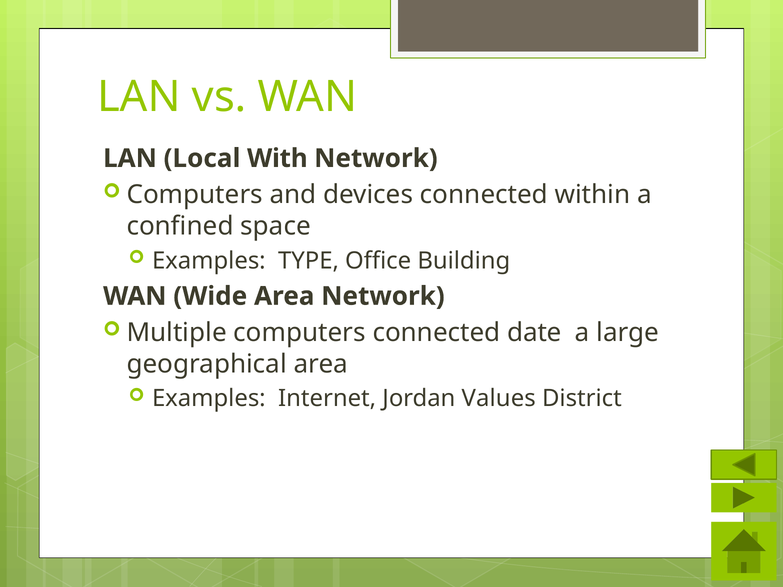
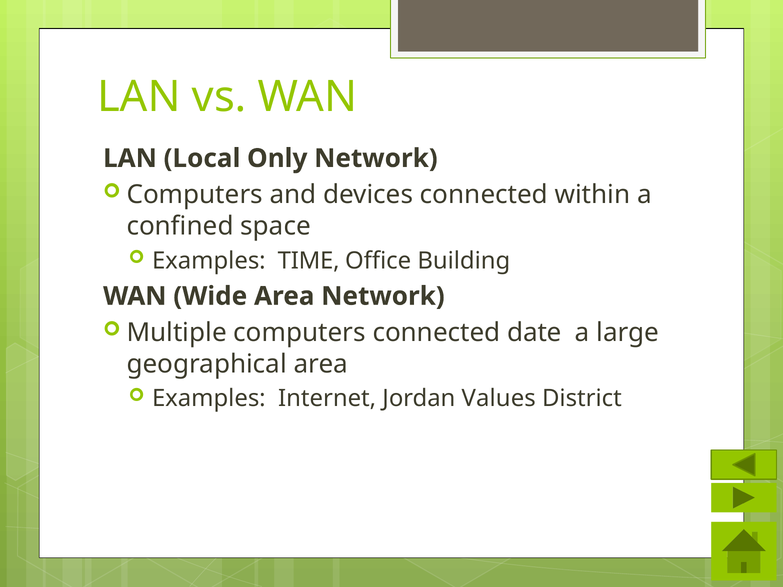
With: With -> Only (277, 158)
TYPE: TYPE -> TIME (309, 261)
